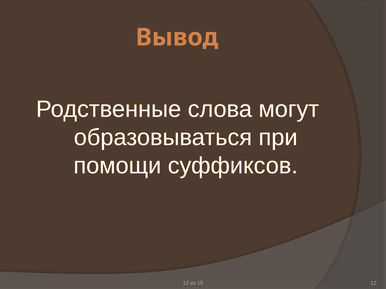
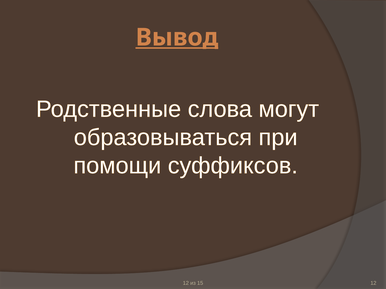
Вывод underline: none -> present (177, 37)
